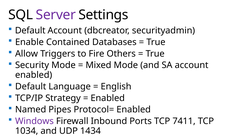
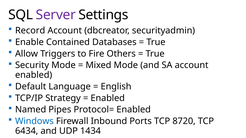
Default: Default -> Record (30, 31)
Windows colour: purple -> blue (34, 121)
7411: 7411 -> 8720 (184, 121)
1034: 1034 -> 6434 (27, 131)
